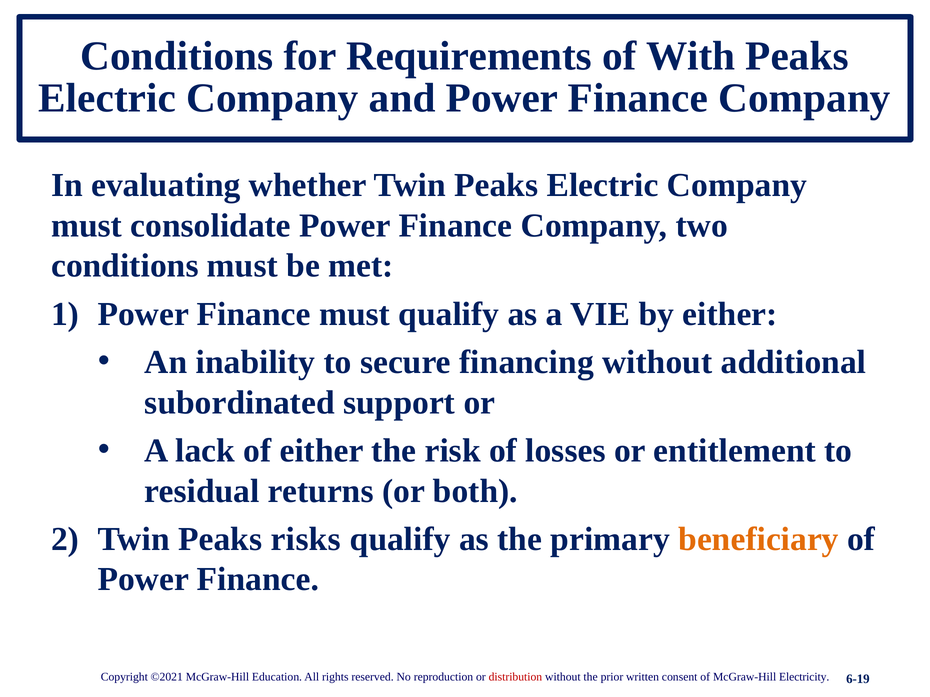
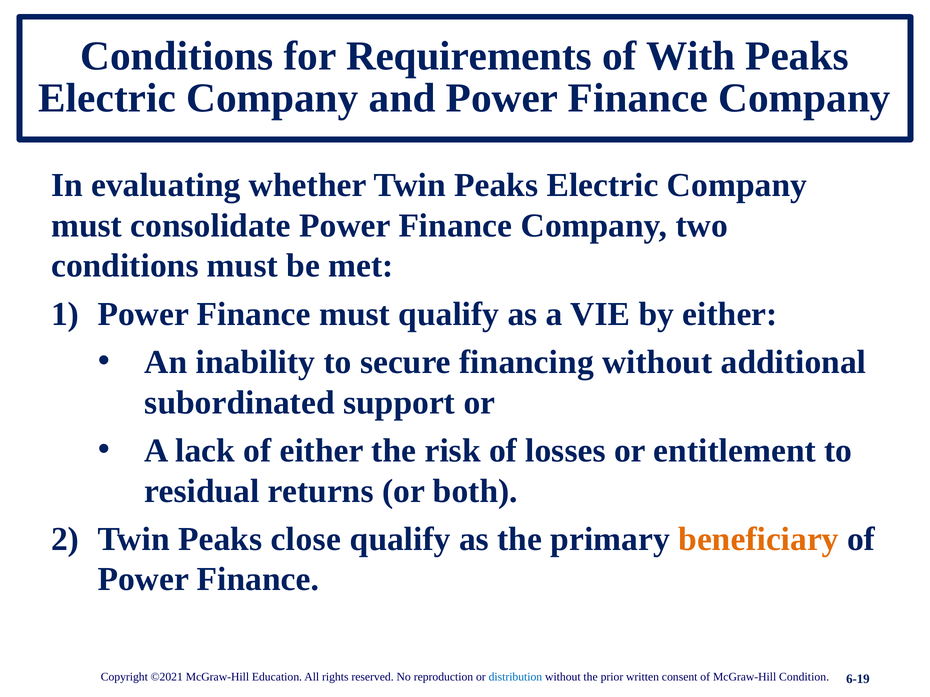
risks: risks -> close (306, 539)
distribution colour: red -> blue (515, 677)
Electricity: Electricity -> Condition (804, 677)
